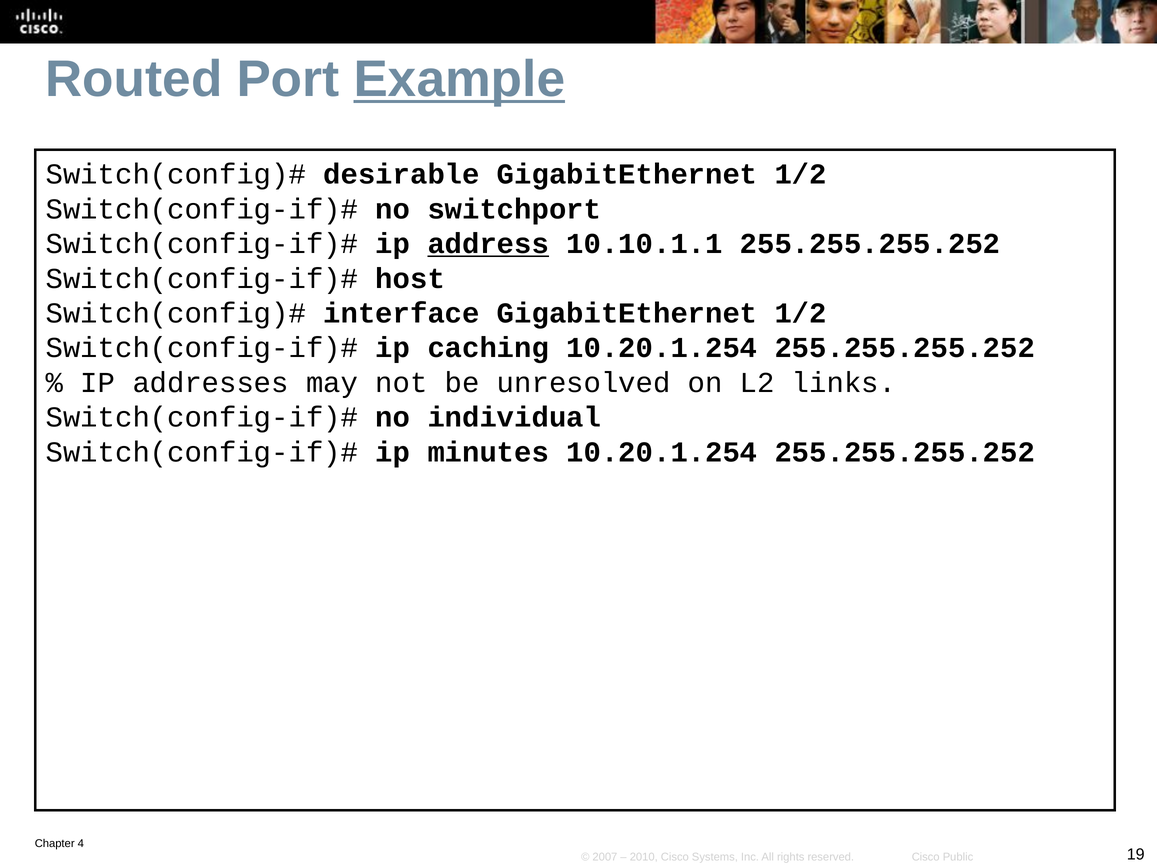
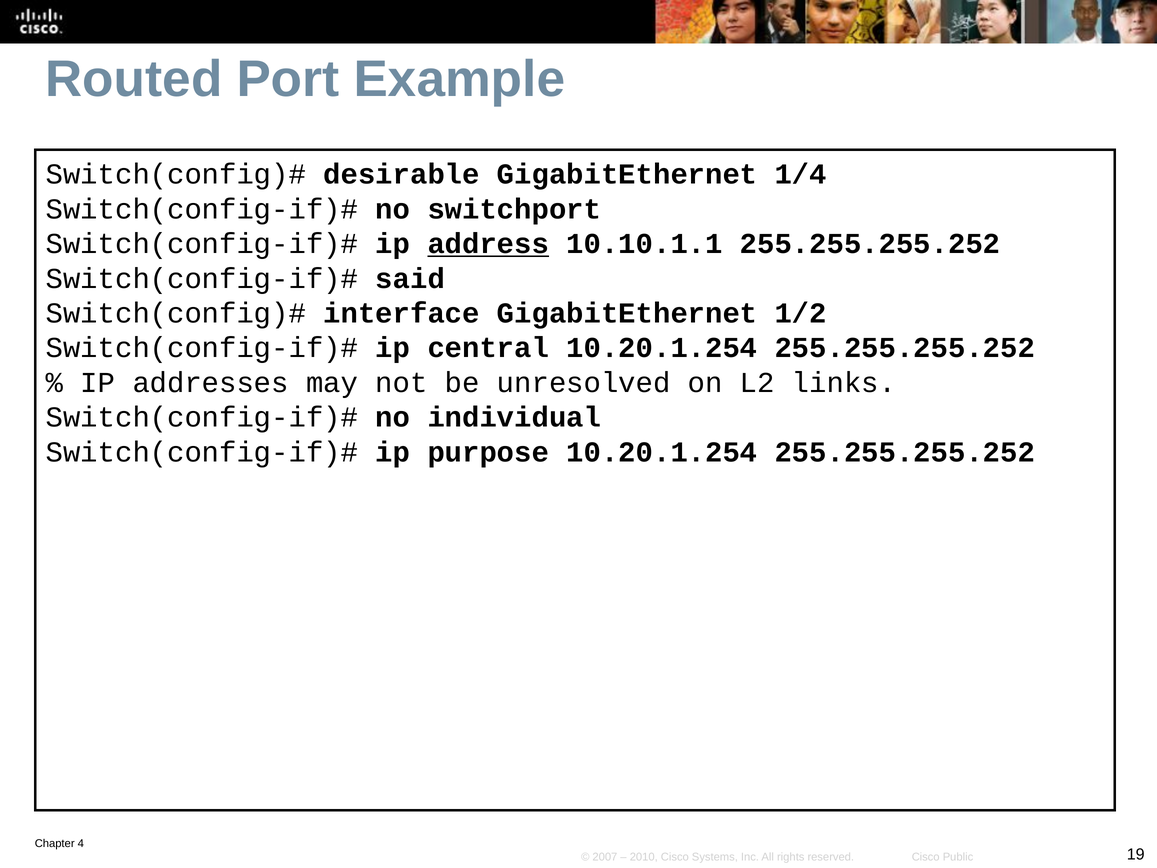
Example underline: present -> none (459, 79)
1/2: 1/2 -> 1/4 (801, 174)
host: host -> said (410, 278)
caching: caching -> central (488, 348)
minutes: minutes -> purpose (488, 452)
